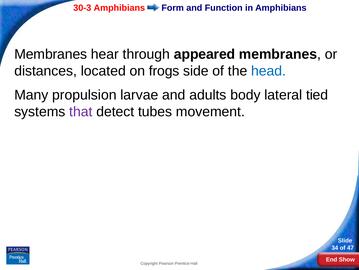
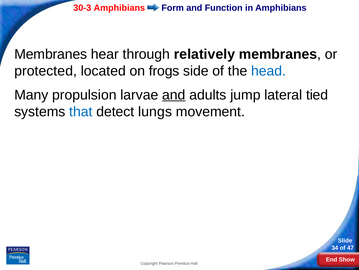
appeared: appeared -> relatively (204, 54)
distances: distances -> protected (46, 71)
and underline: none -> present (174, 95)
body: body -> jump (245, 95)
that colour: purple -> blue (81, 111)
tubes: tubes -> lungs (155, 111)
